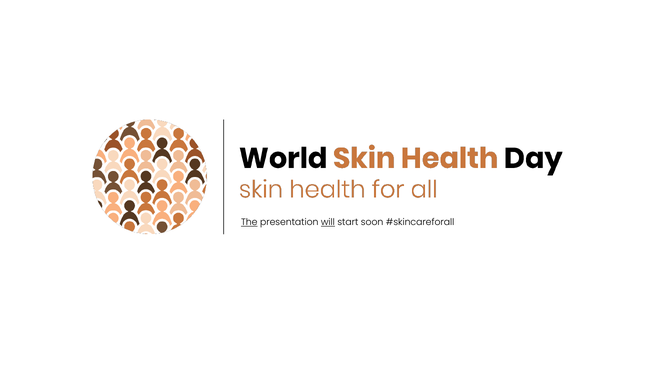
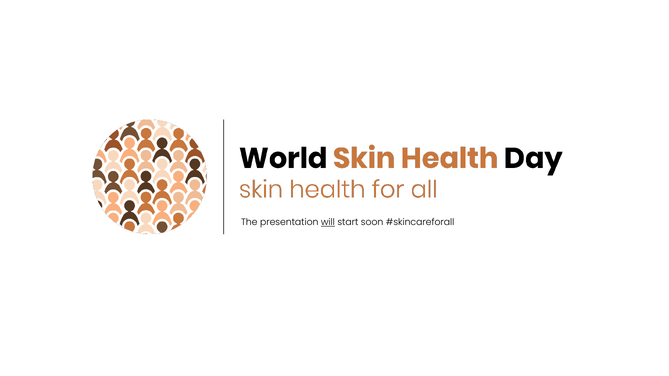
The underline: present -> none (249, 222)
